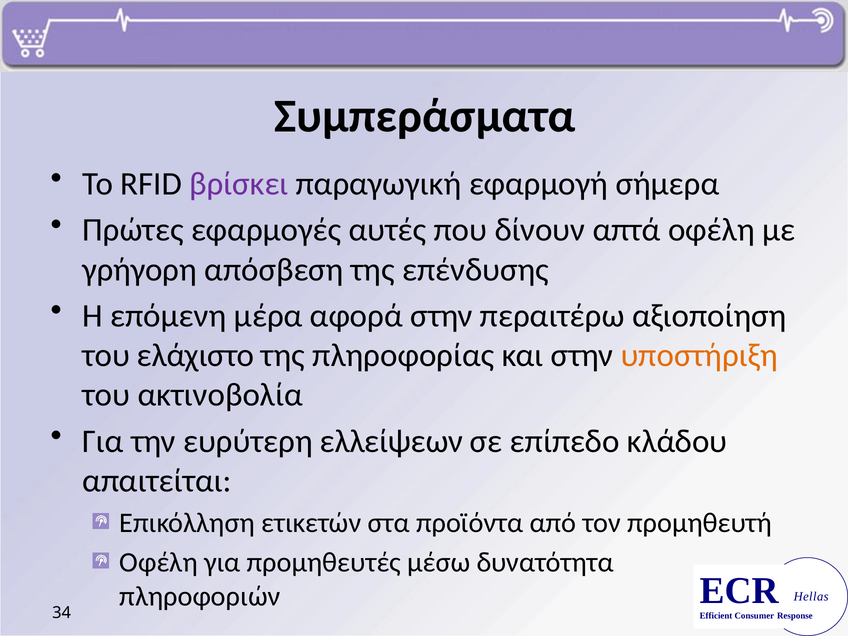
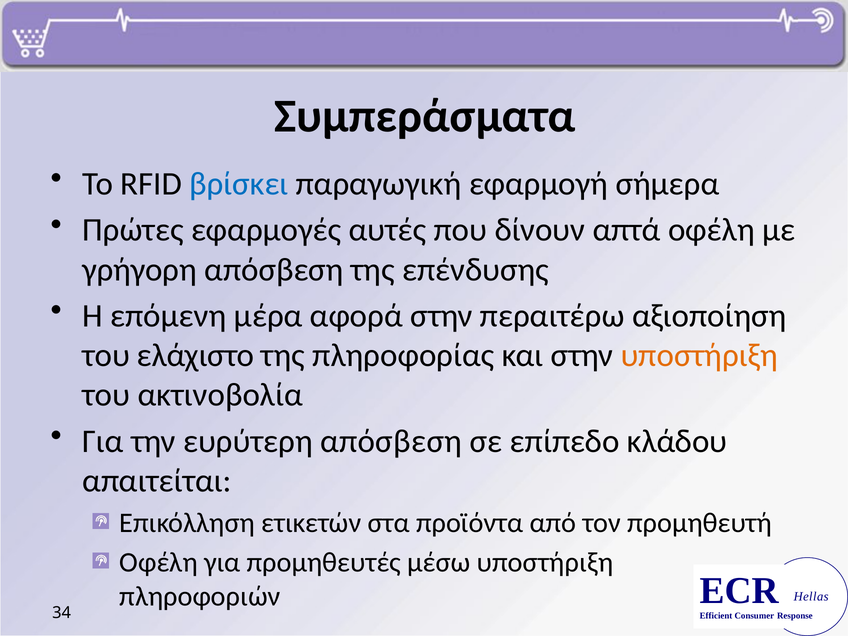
βρίσκει colour: purple -> blue (239, 184)
ευρύτερη ελλείψεων: ελλείψεων -> απόσβεση (391, 441)
μέσω δυνατότητα: δυνατότητα -> υποστήριξη (545, 563)
